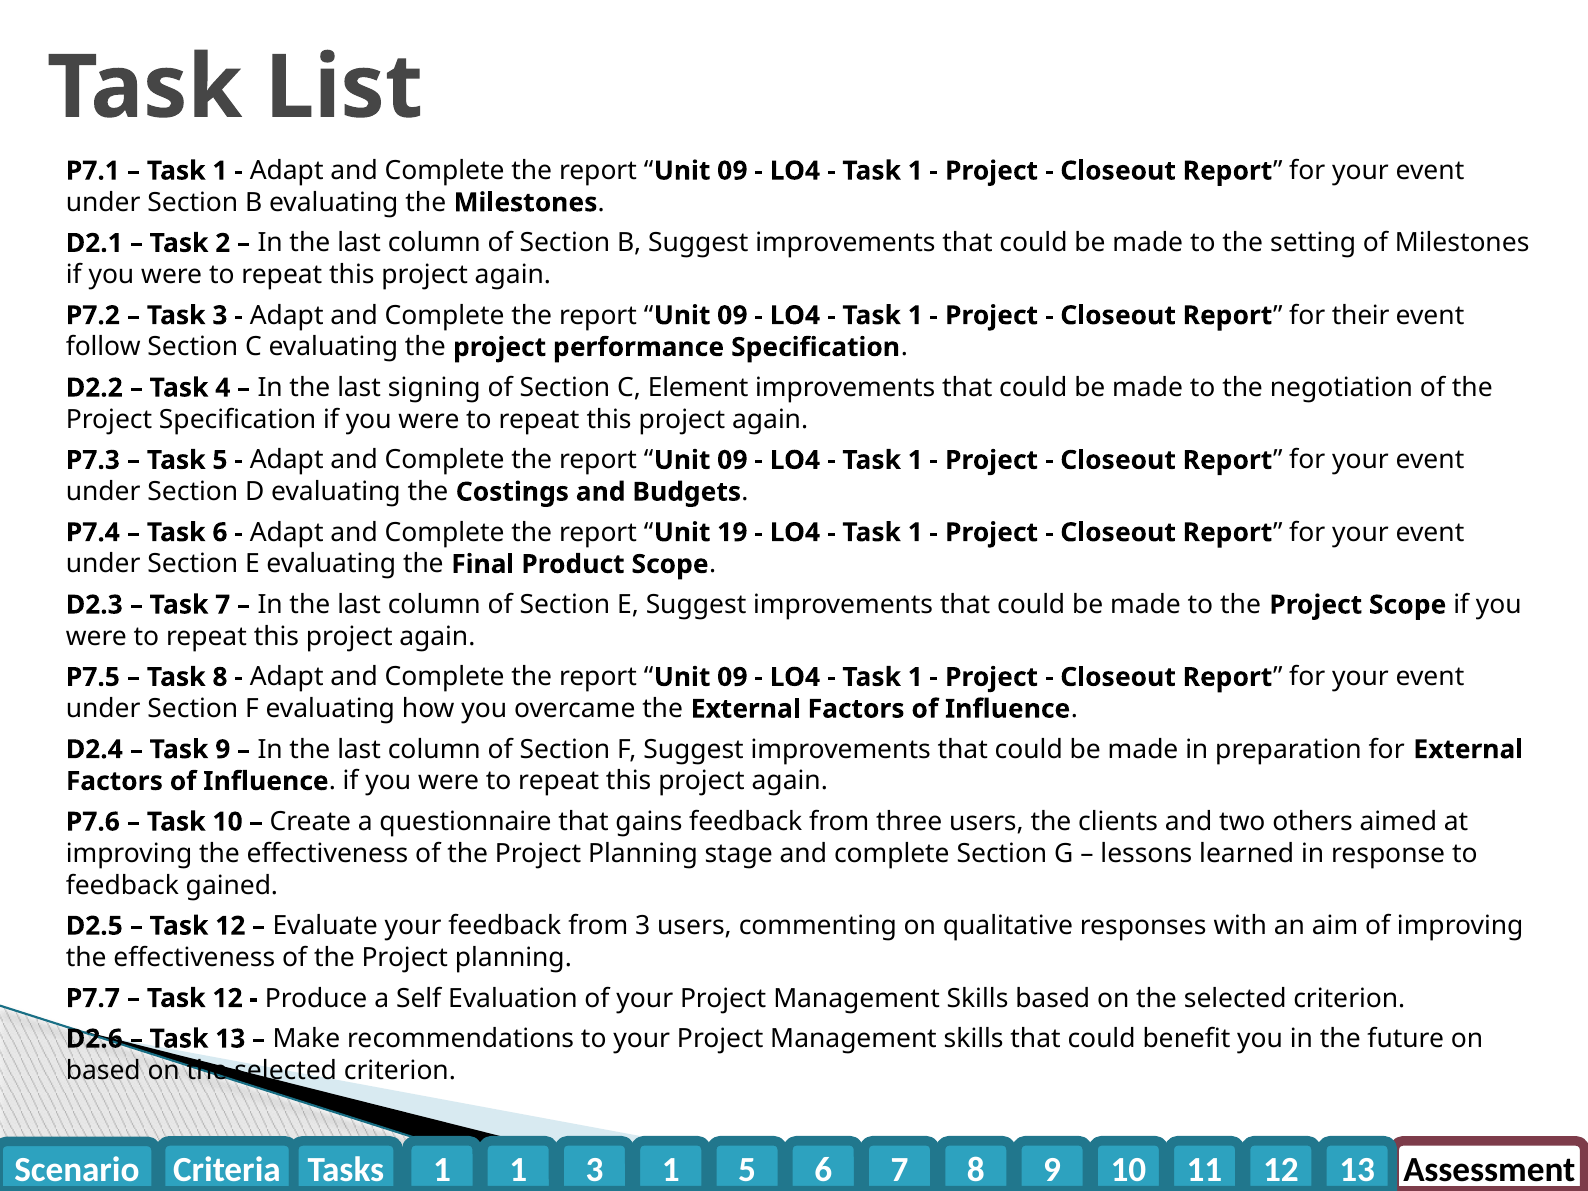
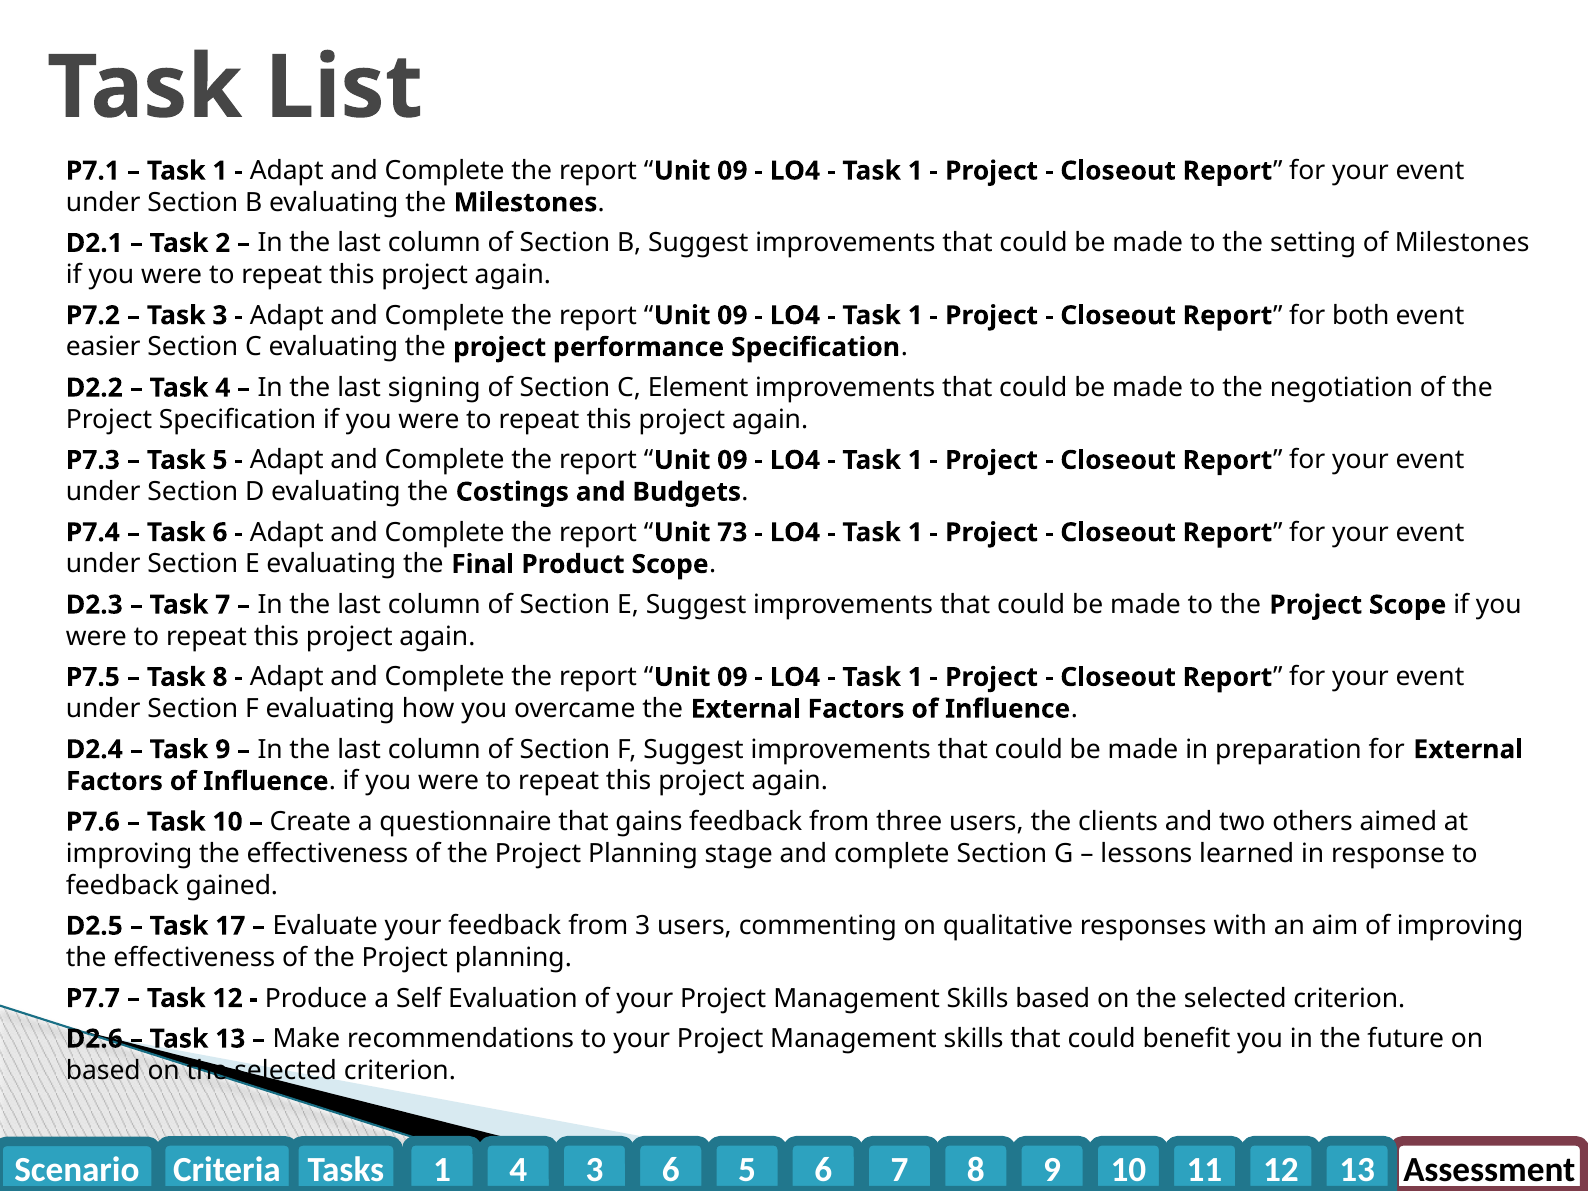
their: their -> both (1361, 316)
follow: follow -> easier (103, 347)
19: 19 -> 73 (732, 533)
12: 12 -> 17 (230, 926)
1 1: 1 -> 4 (518, 1169)
3 1: 1 -> 6 (671, 1169)
